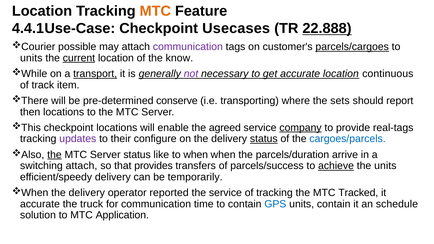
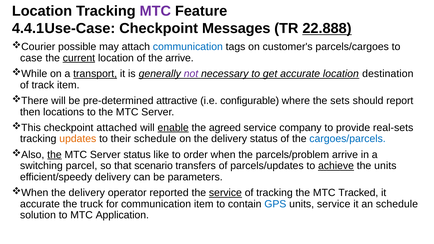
MTC colour: orange -> purple (155, 11)
Usecases: Usecases -> Messages (236, 28)
communication colour: purple -> blue (188, 47)
parcels/cargoes underline: present -> none (352, 47)
units: units -> case (31, 58)
the know: know -> arrive (180, 58)
continuous: continuous -> destination (388, 74)
conserve: conserve -> attractive (177, 101)
transporting: transporting -> configurable (250, 101)
checkpoint locations: locations -> attached (117, 128)
enable underline: none -> present (173, 128)
company underline: present -> none (300, 128)
real-tags: real-tags -> real-sets (393, 128)
updates colour: purple -> orange (78, 139)
their configure: configure -> schedule (155, 139)
status underline: present -> none (264, 139)
to when: when -> order (196, 155)
parcels/duration: parcels/duration -> parcels/problem (292, 155)
switching attach: attach -> parcel (82, 166)
provides: provides -> scenario (154, 166)
parcels/success: parcels/success -> parcels/updates (267, 166)
temporarily: temporarily -> parameters (195, 177)
service underline: none -> present (225, 193)
communication time: time -> item (204, 204)
units contain: contain -> service (334, 204)
